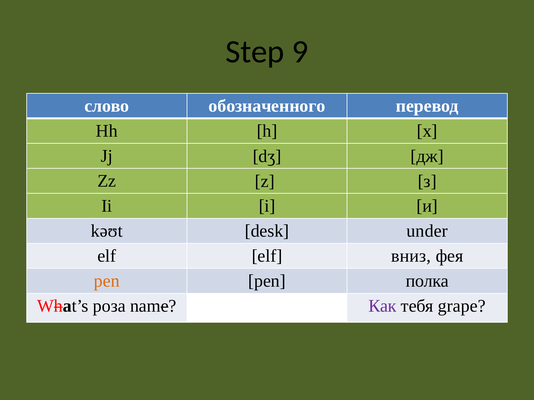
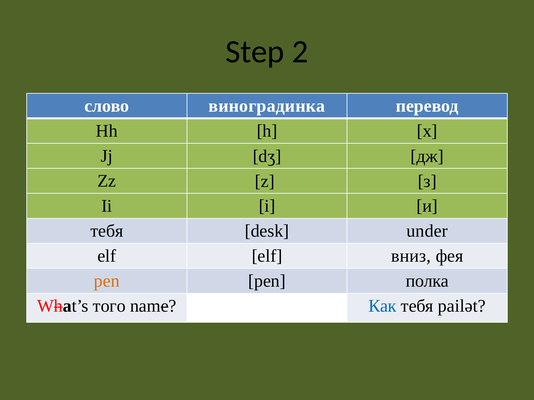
9: 9 -> 2 (300, 52)
обозначенного: обозначенного -> виноградинка (267, 106)
kəʊt: kəʊt -> тебя (107, 231)
роза: роза -> того (109, 306)
Как colour: purple -> blue (382, 306)
grape: grape -> pailət (462, 306)
